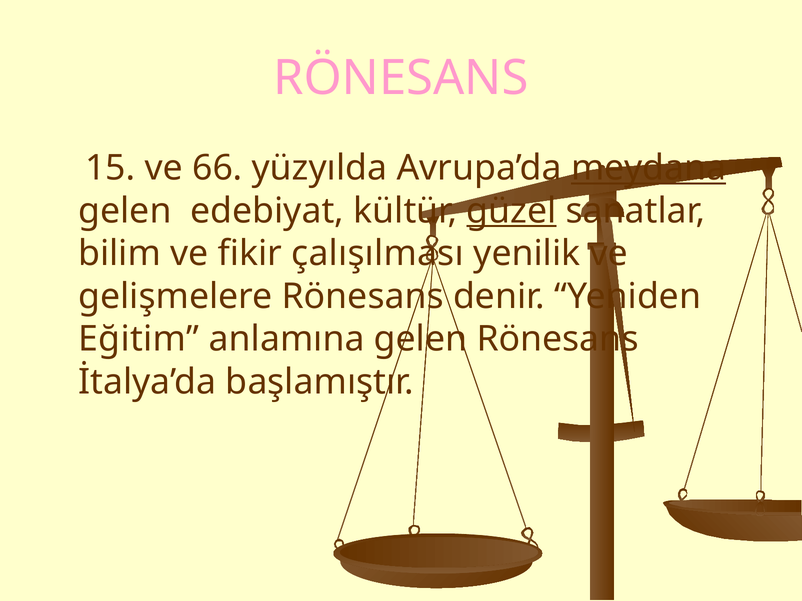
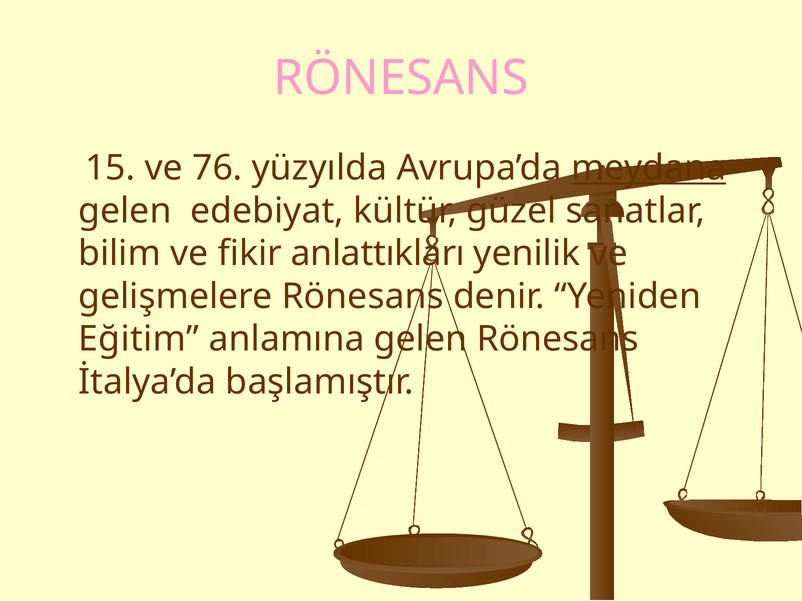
66: 66 -> 76 (217, 168)
güzel underline: present -> none (511, 211)
çalışılması: çalışılması -> anlattıkları (378, 254)
